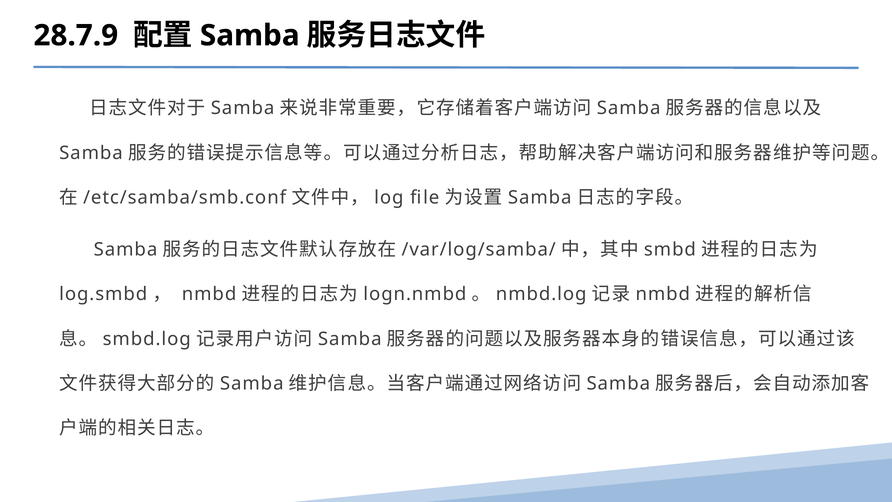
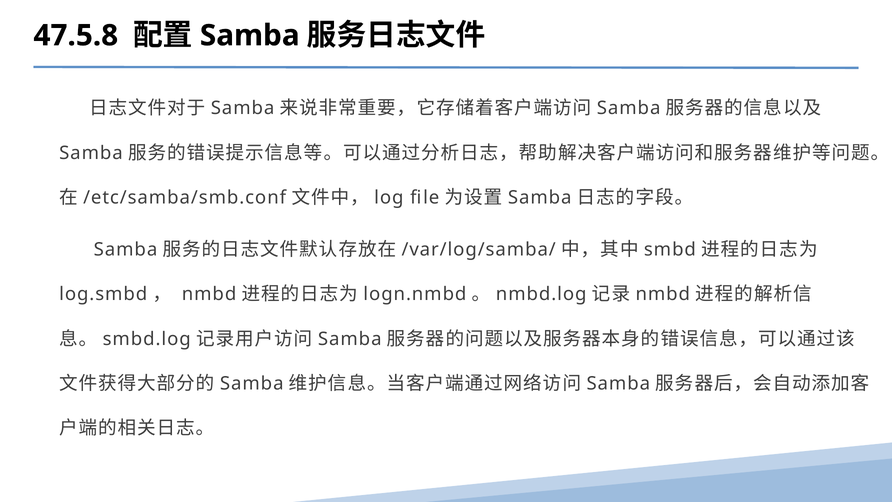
28.7.9: 28.7.9 -> 47.5.8 (76, 36)
